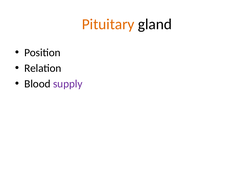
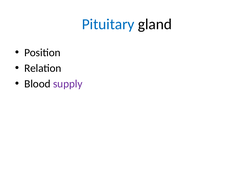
Pituitary colour: orange -> blue (108, 24)
